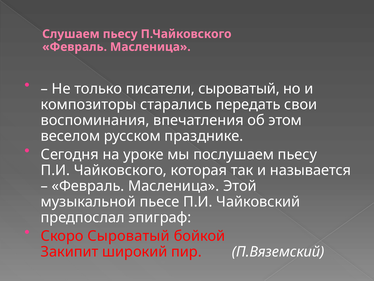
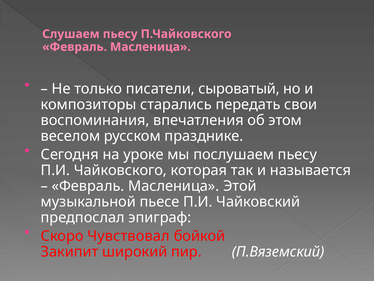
Скоро Сыроватый: Сыроватый -> Чувствовал (129, 236)
